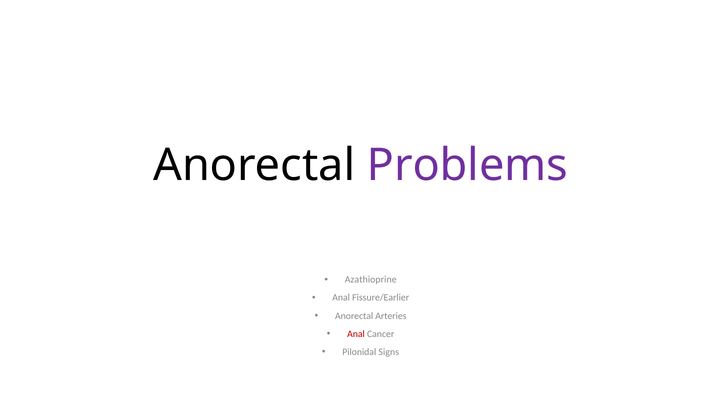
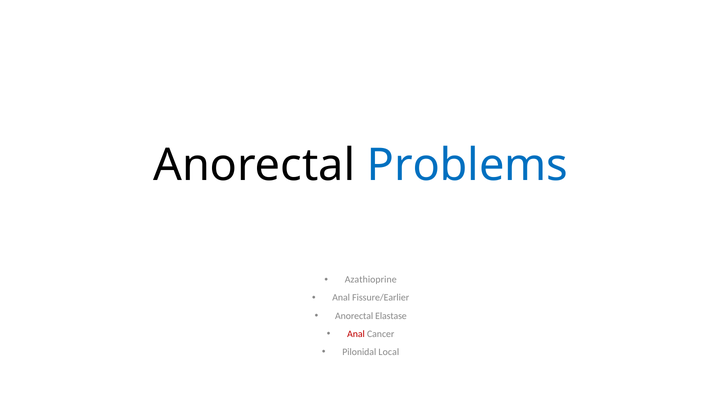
Problems colour: purple -> blue (468, 166)
Arteries: Arteries -> Elastase (391, 316)
Signs: Signs -> Local (389, 352)
